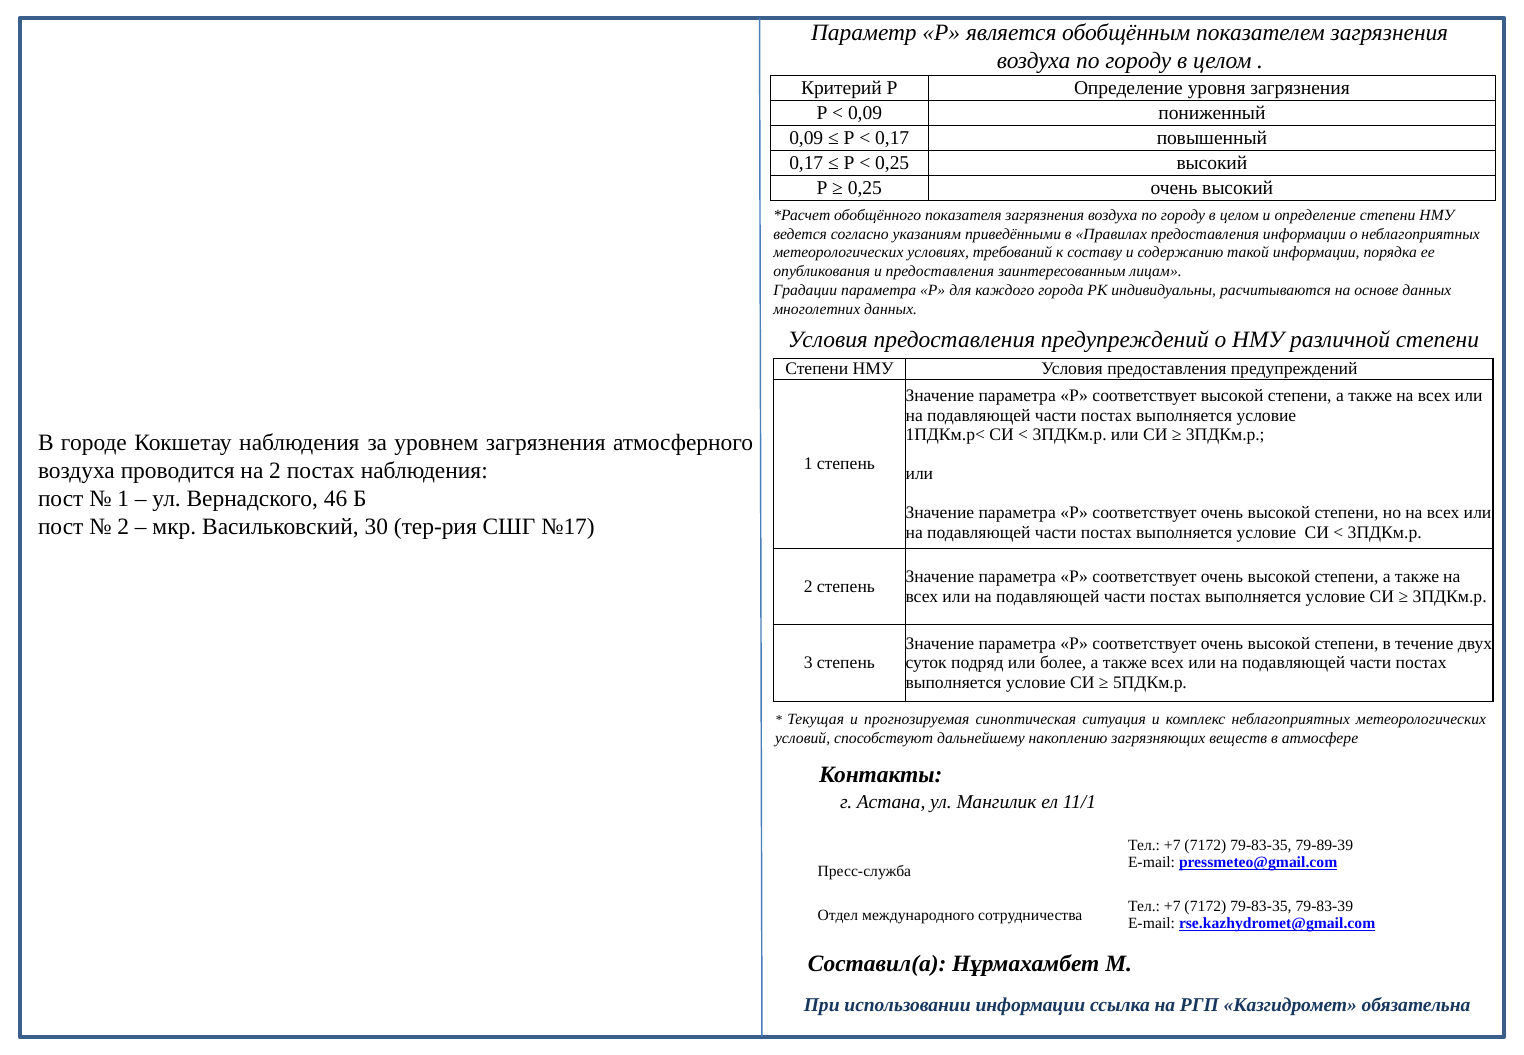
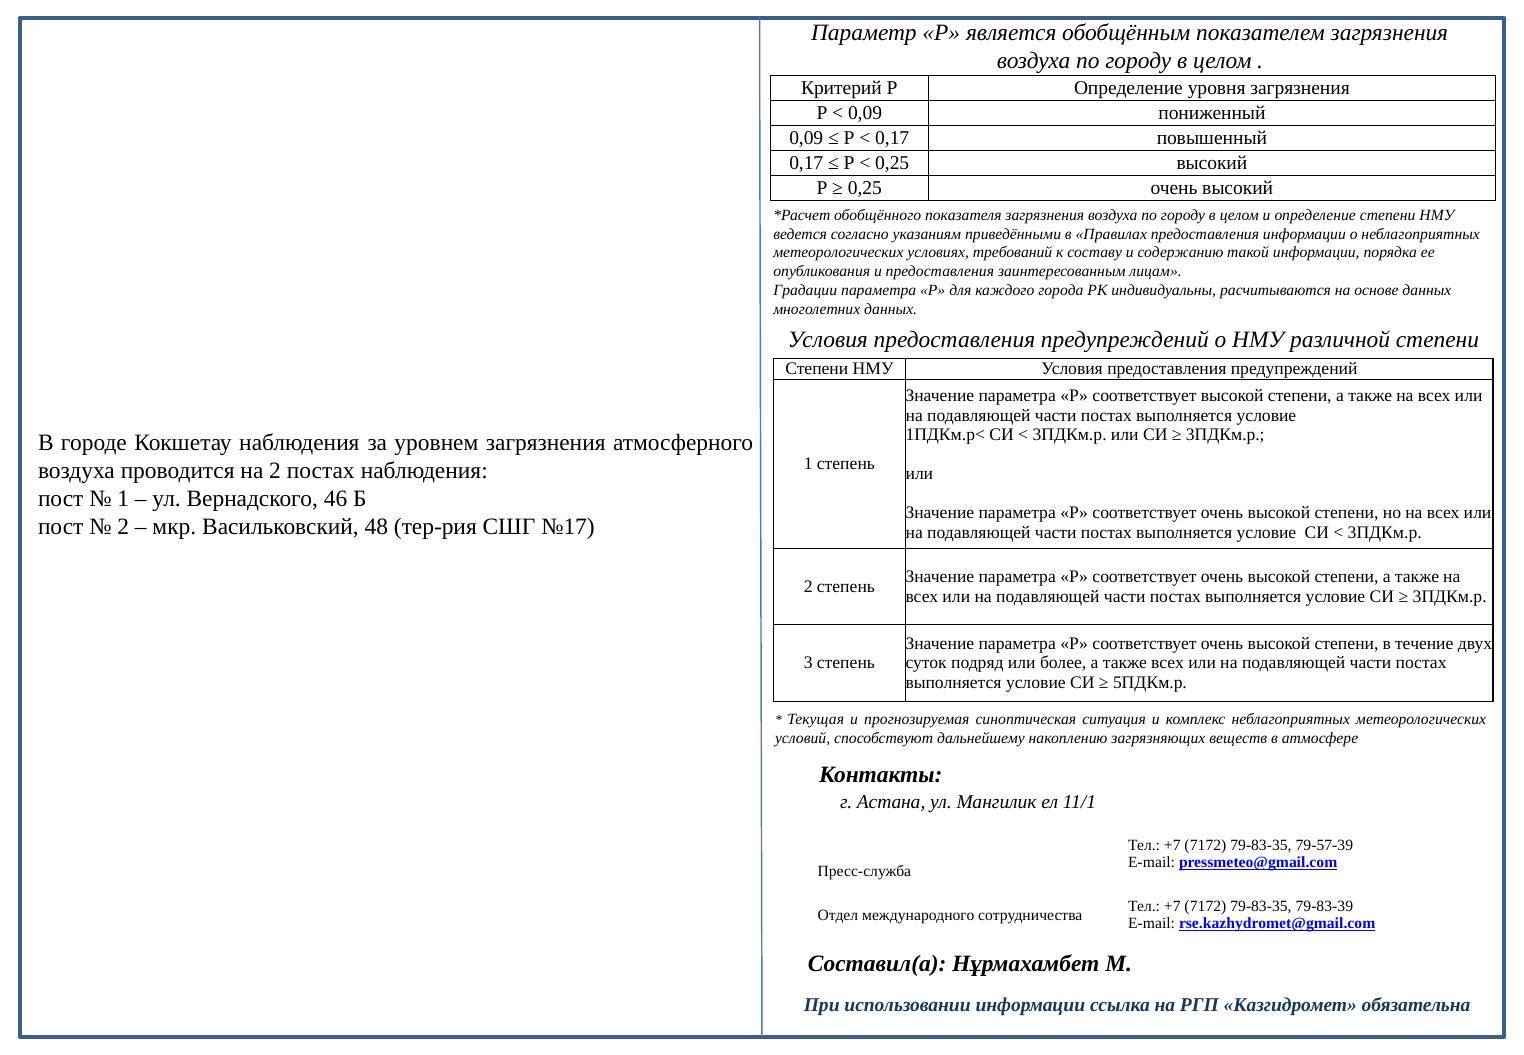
30: 30 -> 48 (376, 527)
79-89-39: 79-89-39 -> 79-57-39 (1324, 845)
